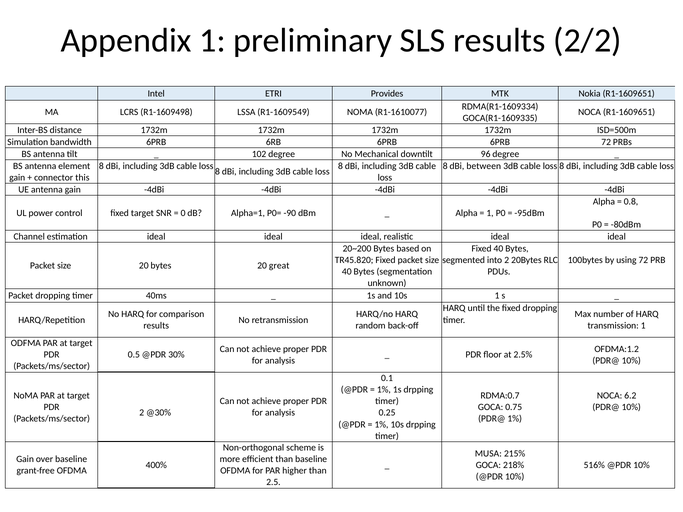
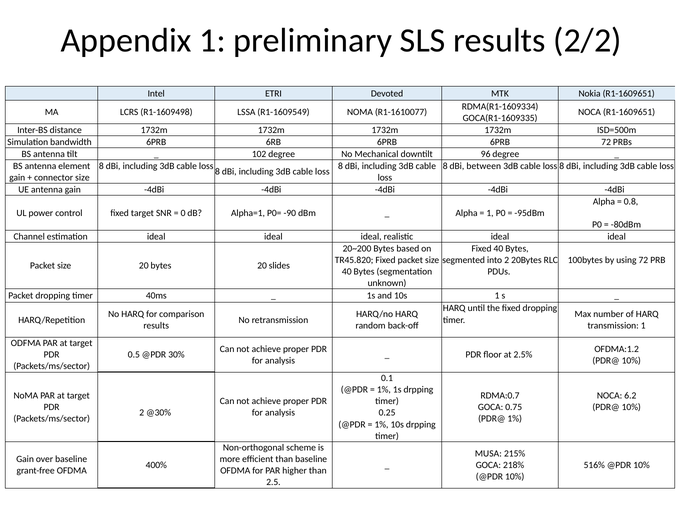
Provides: Provides -> Devoted (387, 93)
connector this: this -> size (82, 178)
great: great -> slides (279, 266)
